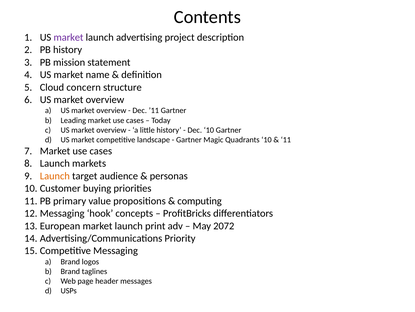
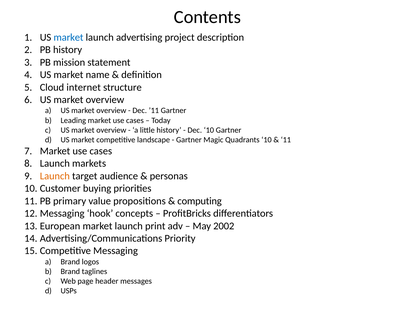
market colour: purple -> blue (69, 37)
concern: concern -> internet (84, 87)
2072: 2072 -> 2002 (224, 225)
